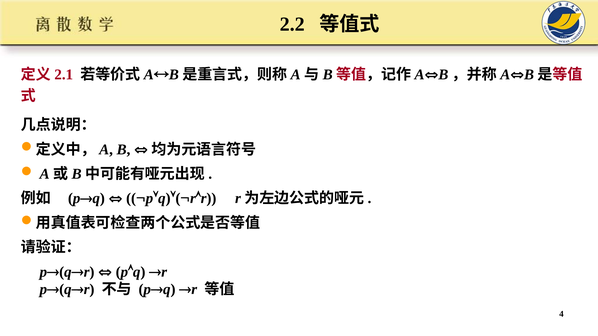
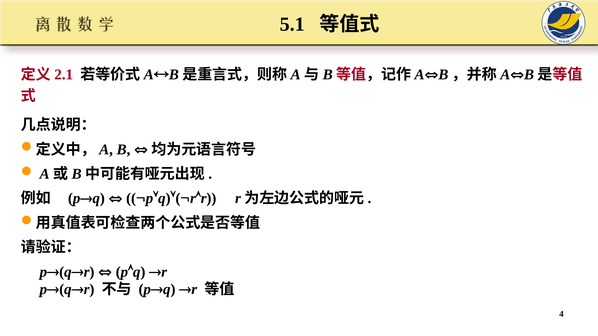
2.2: 2.2 -> 5.1 (292, 24)
